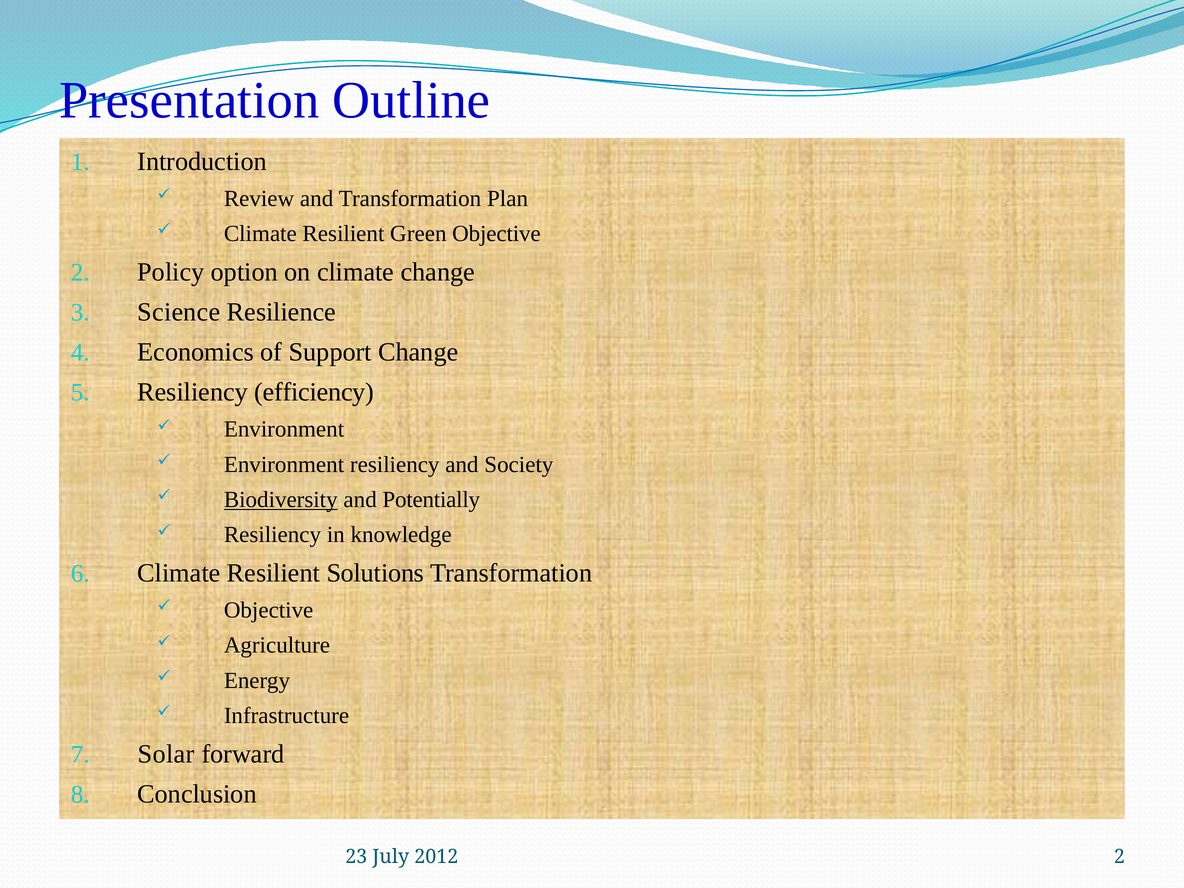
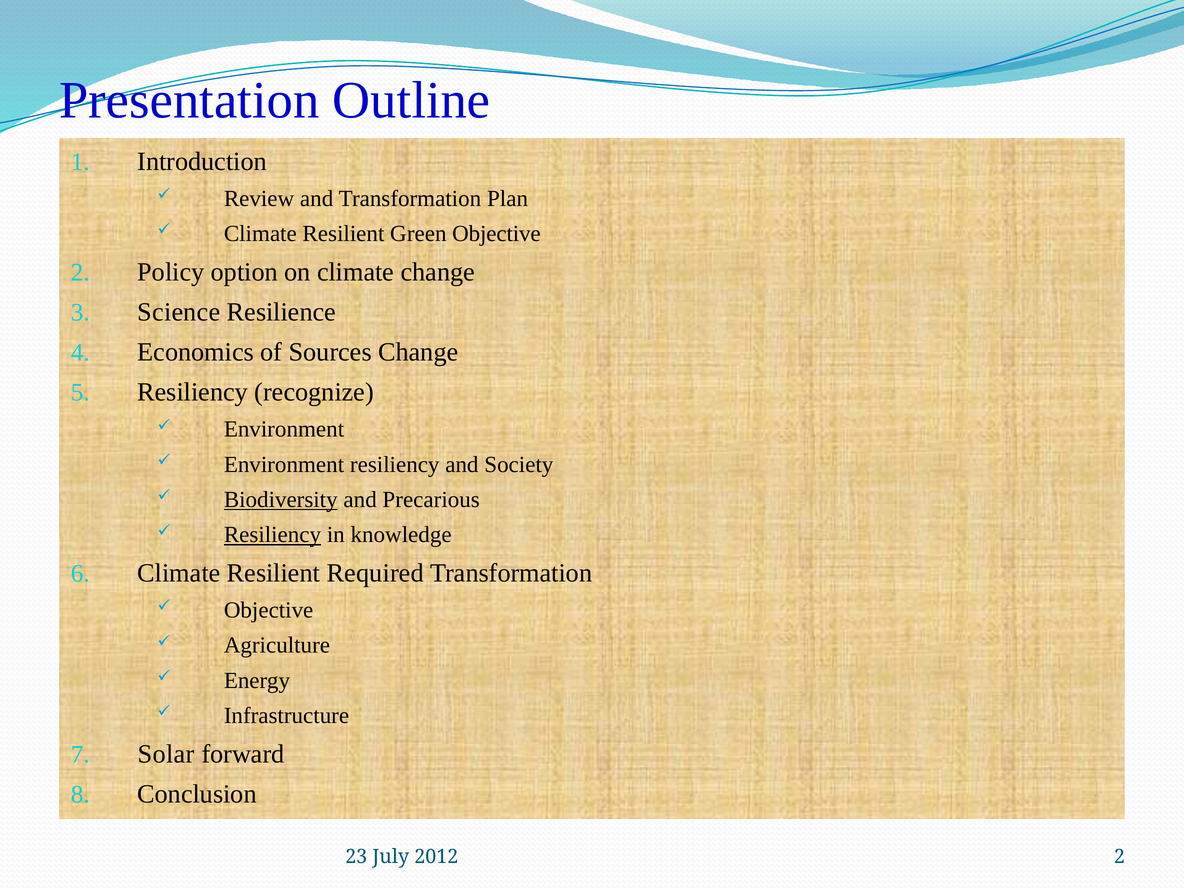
Support: Support -> Sources (330, 352)
efficiency: efficiency -> recognize (314, 392)
Potentially: Potentially -> Precarious (431, 500)
Resiliency underline: none -> present (272, 535)
Solutions: Solutions -> Required (375, 573)
